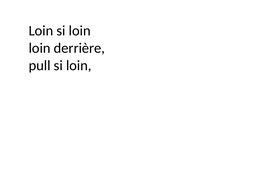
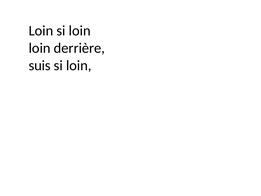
pull: pull -> suis (40, 65)
